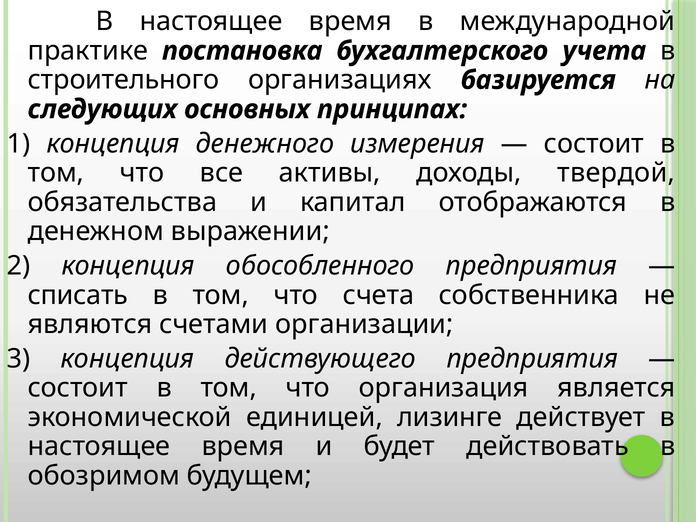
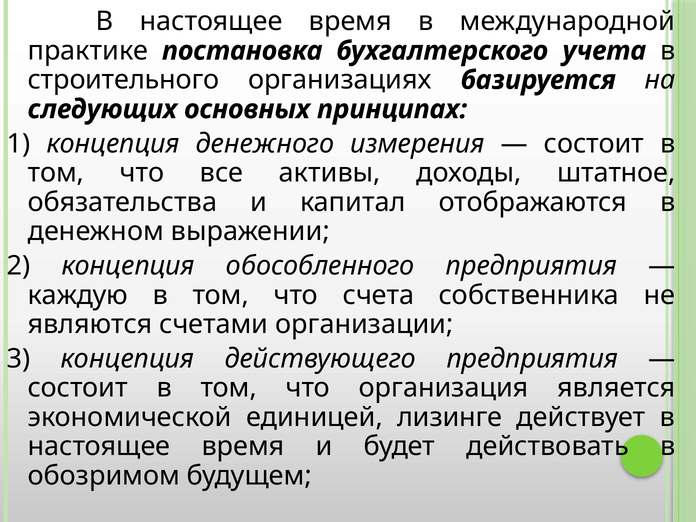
твердой: твердой -> штатное (616, 173)
списать: списать -> каждую (78, 295)
